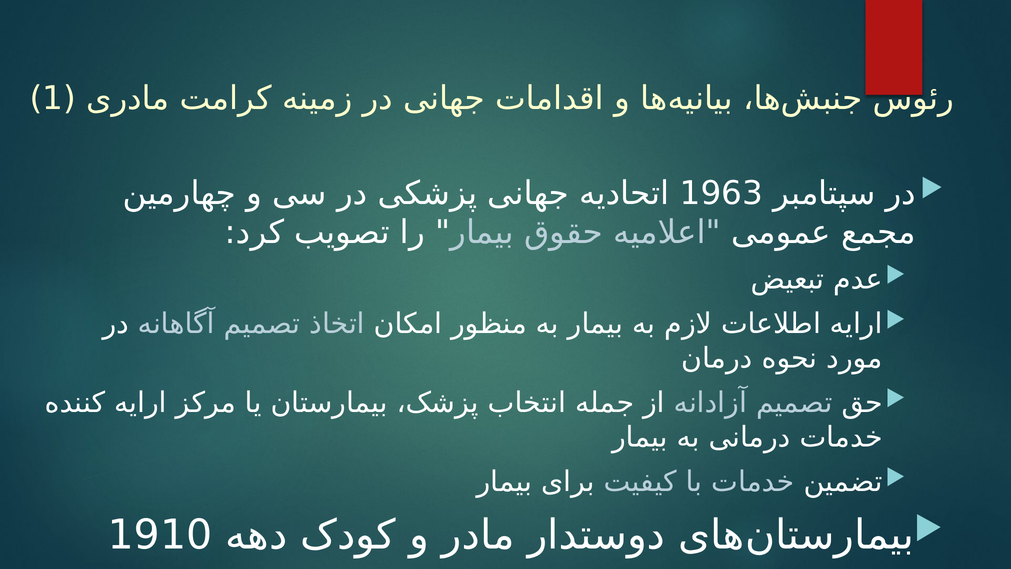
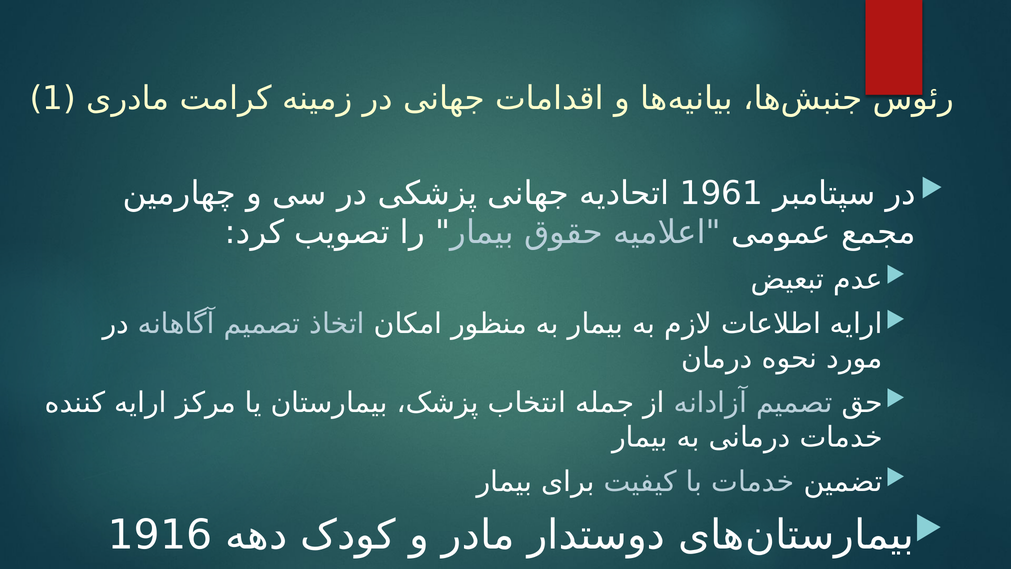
1963: 1963 -> 1961 (721, 193)
1910: 1910 -> 1916 (160, 535)
